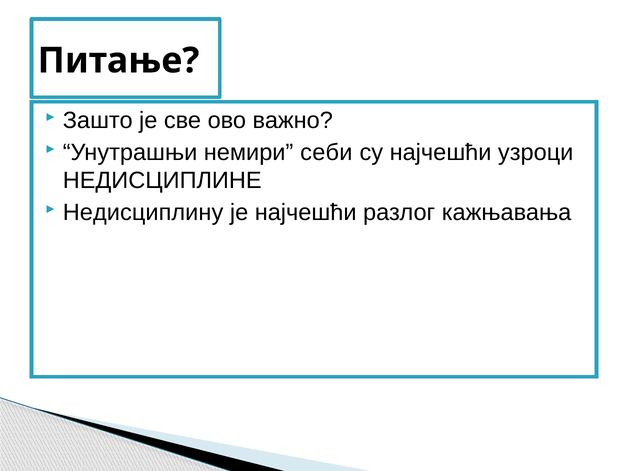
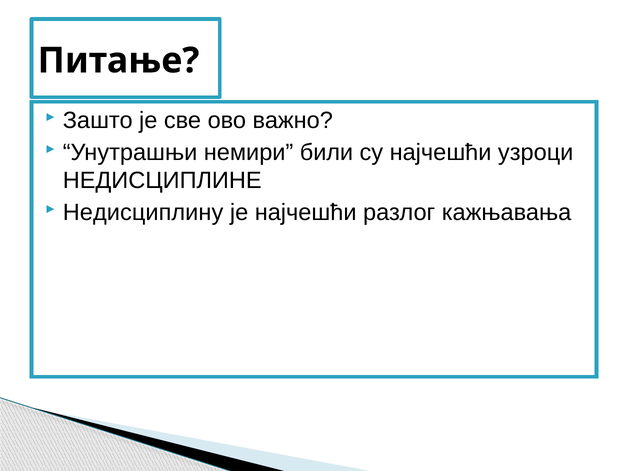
себи: себи -> били (326, 152)
